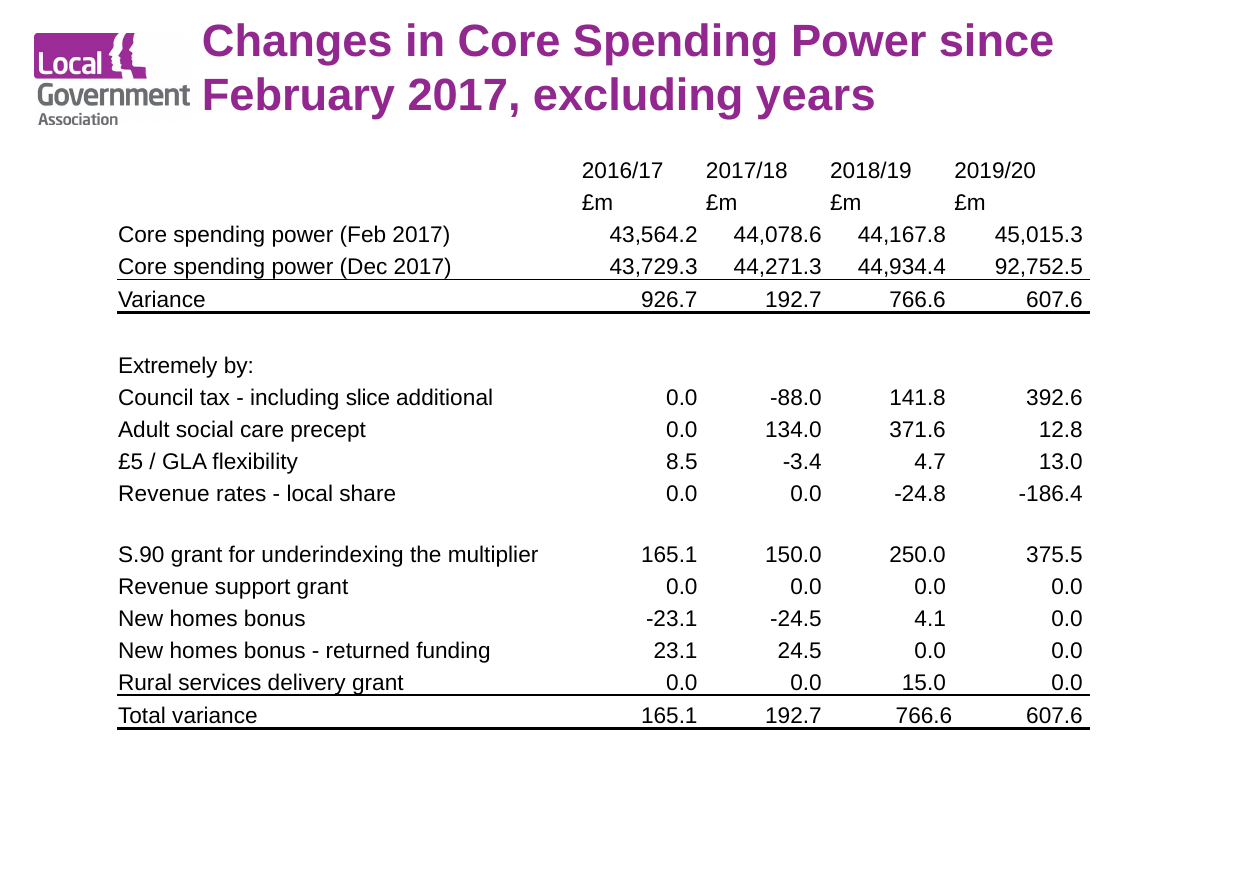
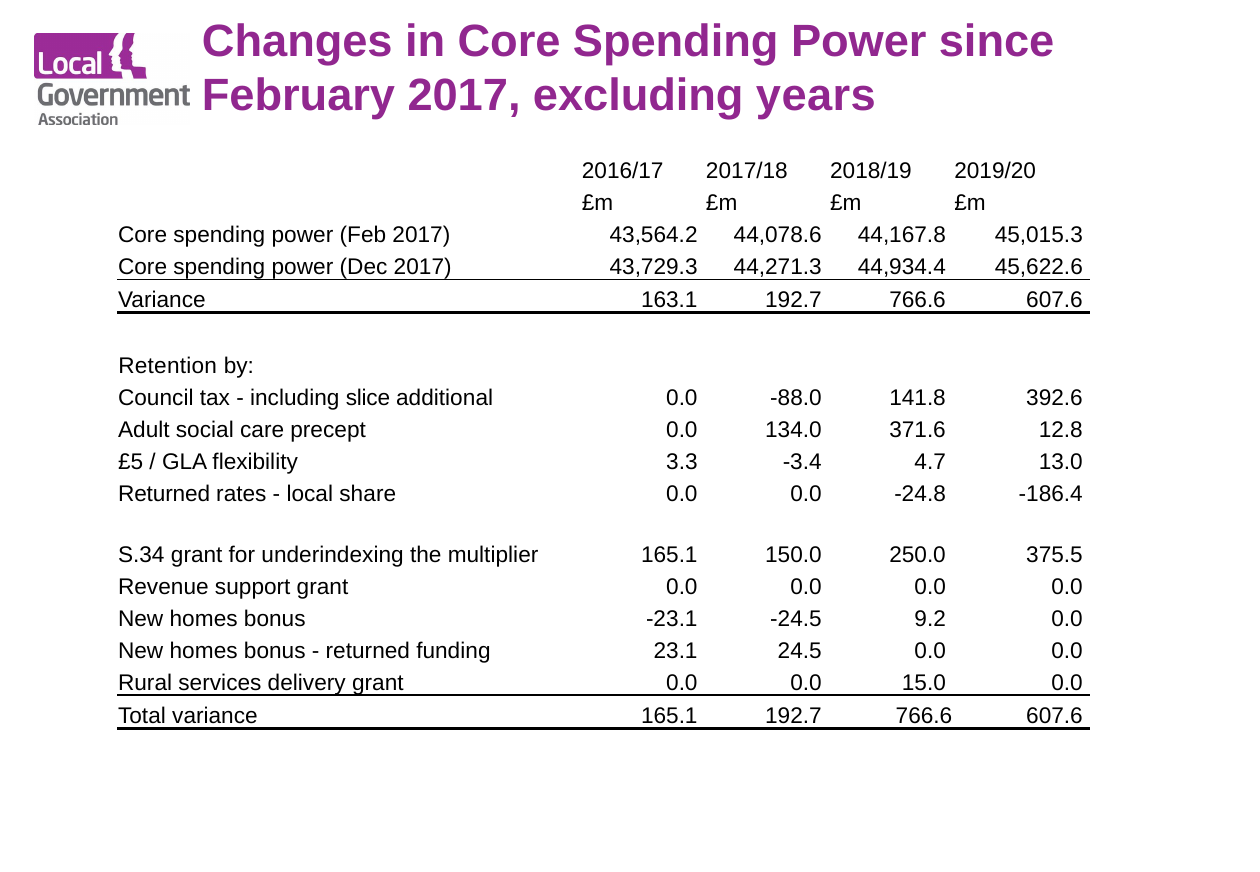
92,752.5: 92,752.5 -> 45,622.6 (1039, 267)
926.7: 926.7 -> 163.1 (669, 300)
Extremely: Extremely -> Retention (168, 366)
8.5: 8.5 -> 3.3 (682, 462)
Revenue: Revenue -> Returned (164, 494)
S.90: S.90 -> S.34 (141, 555)
4.1: 4.1 -> 9.2 (930, 619)
